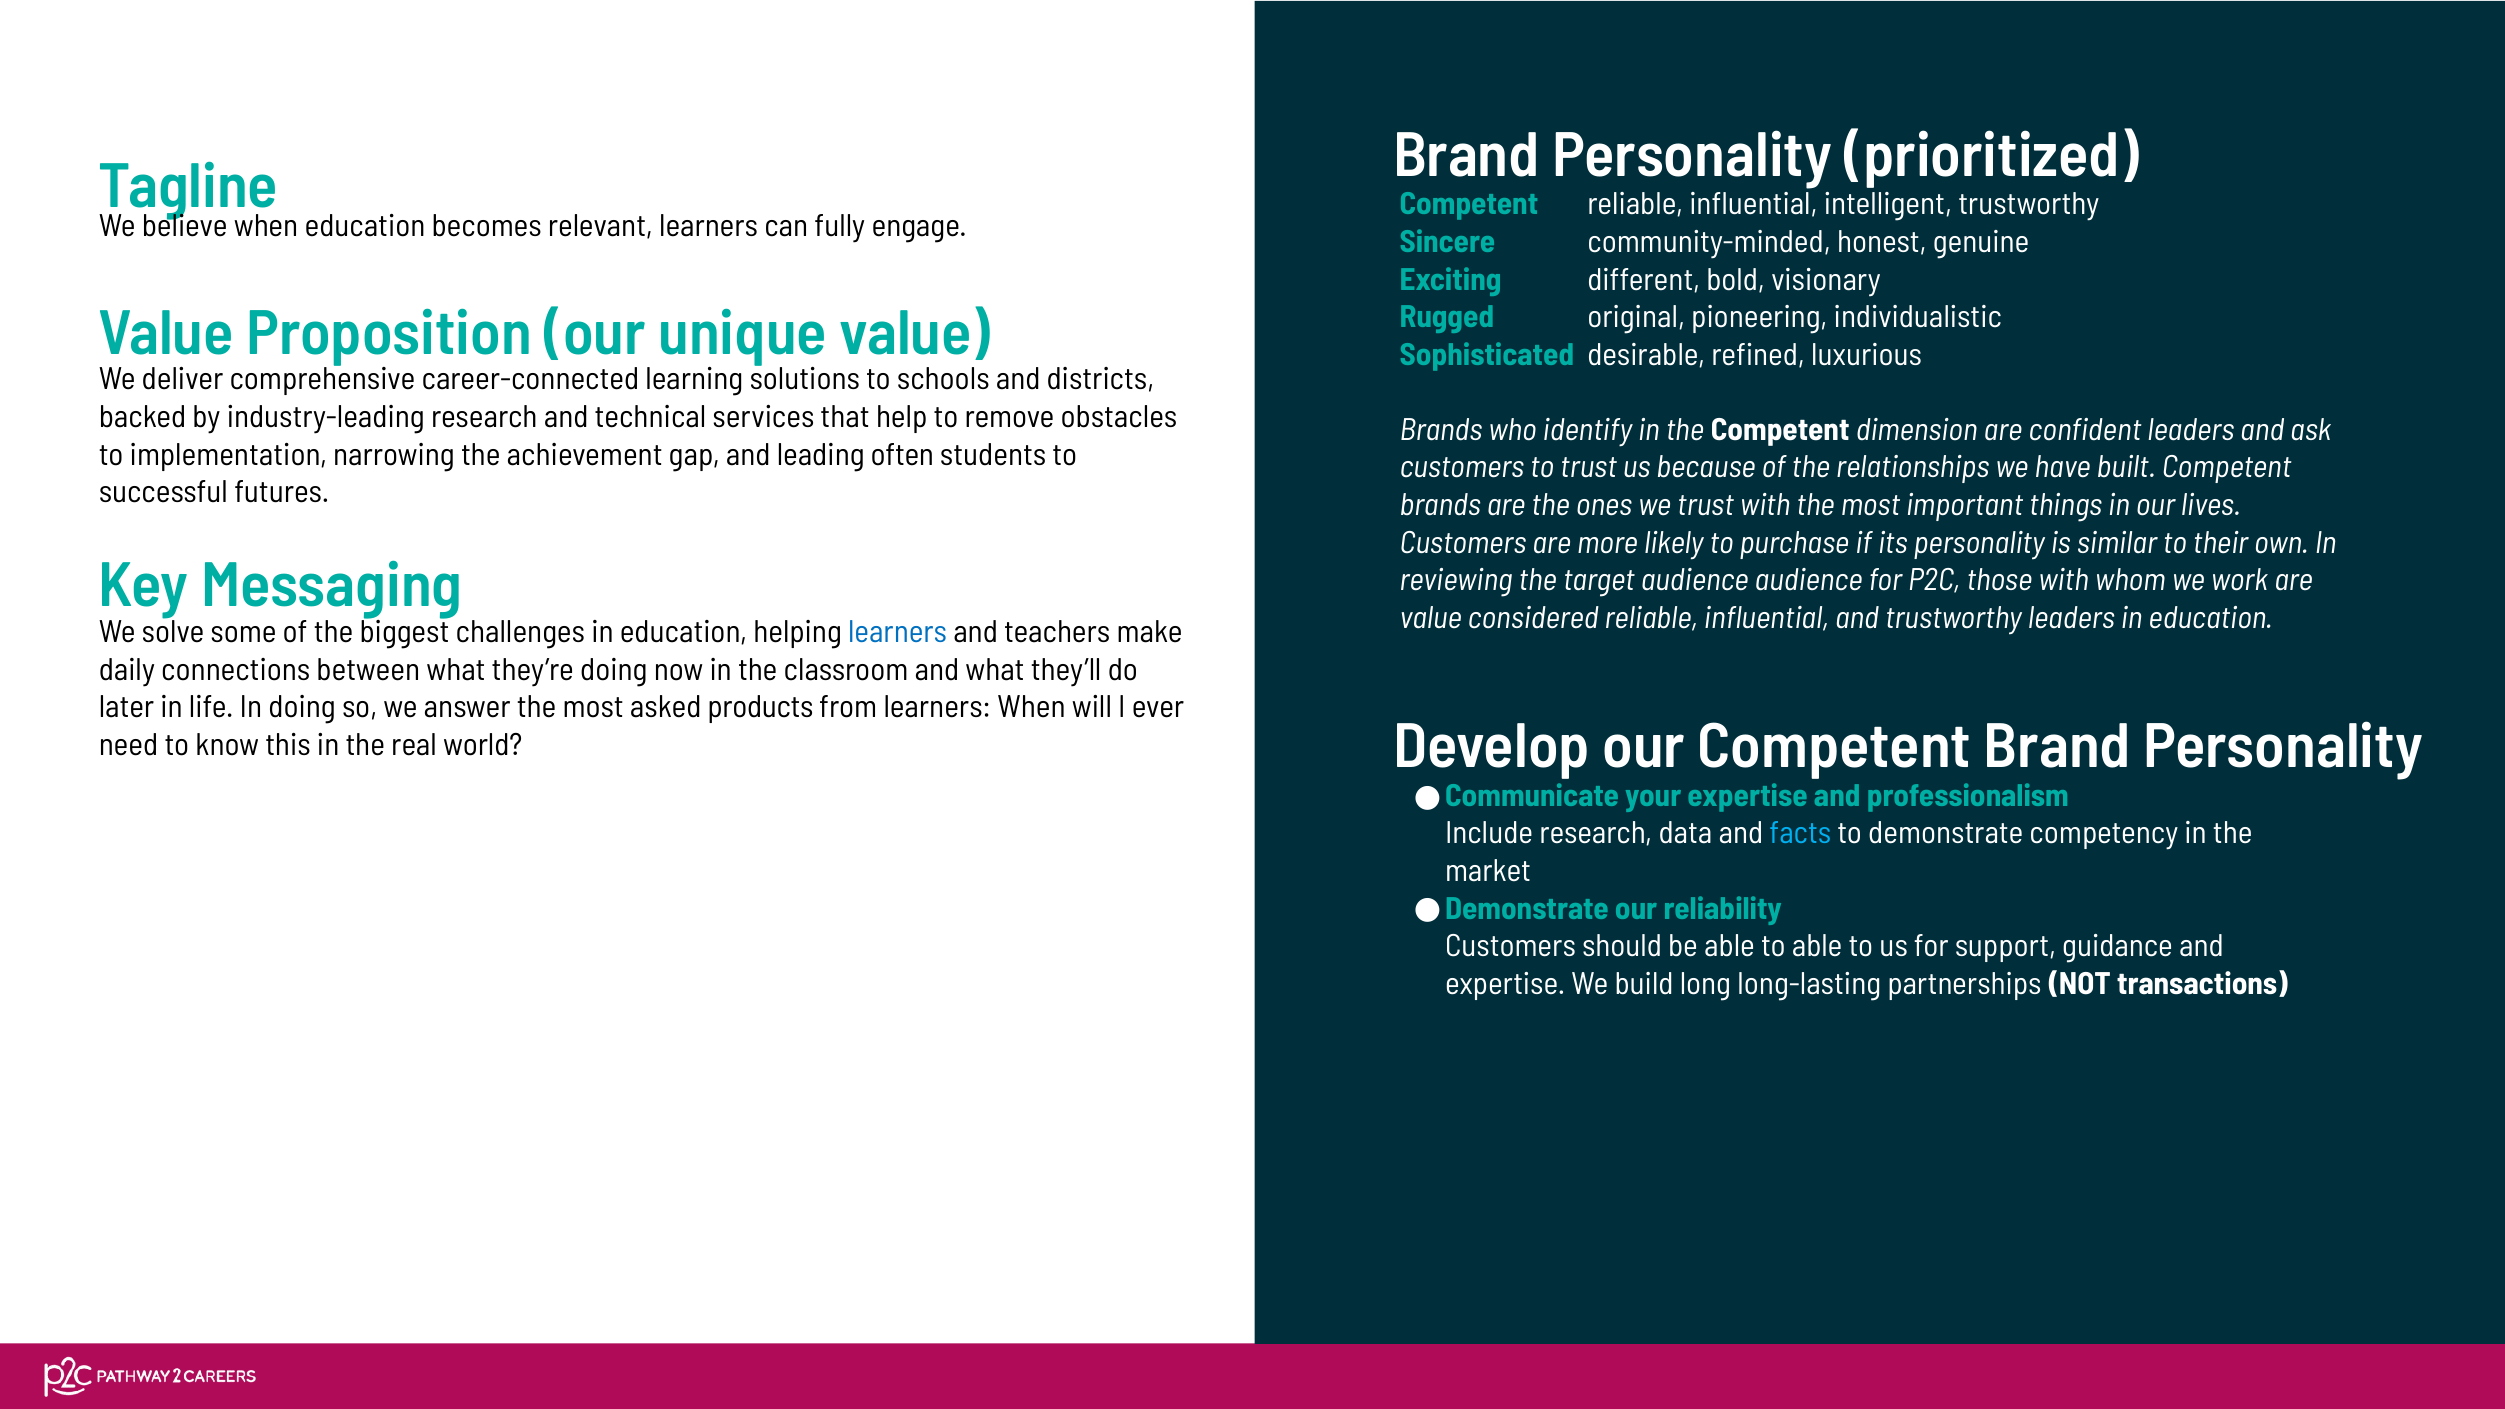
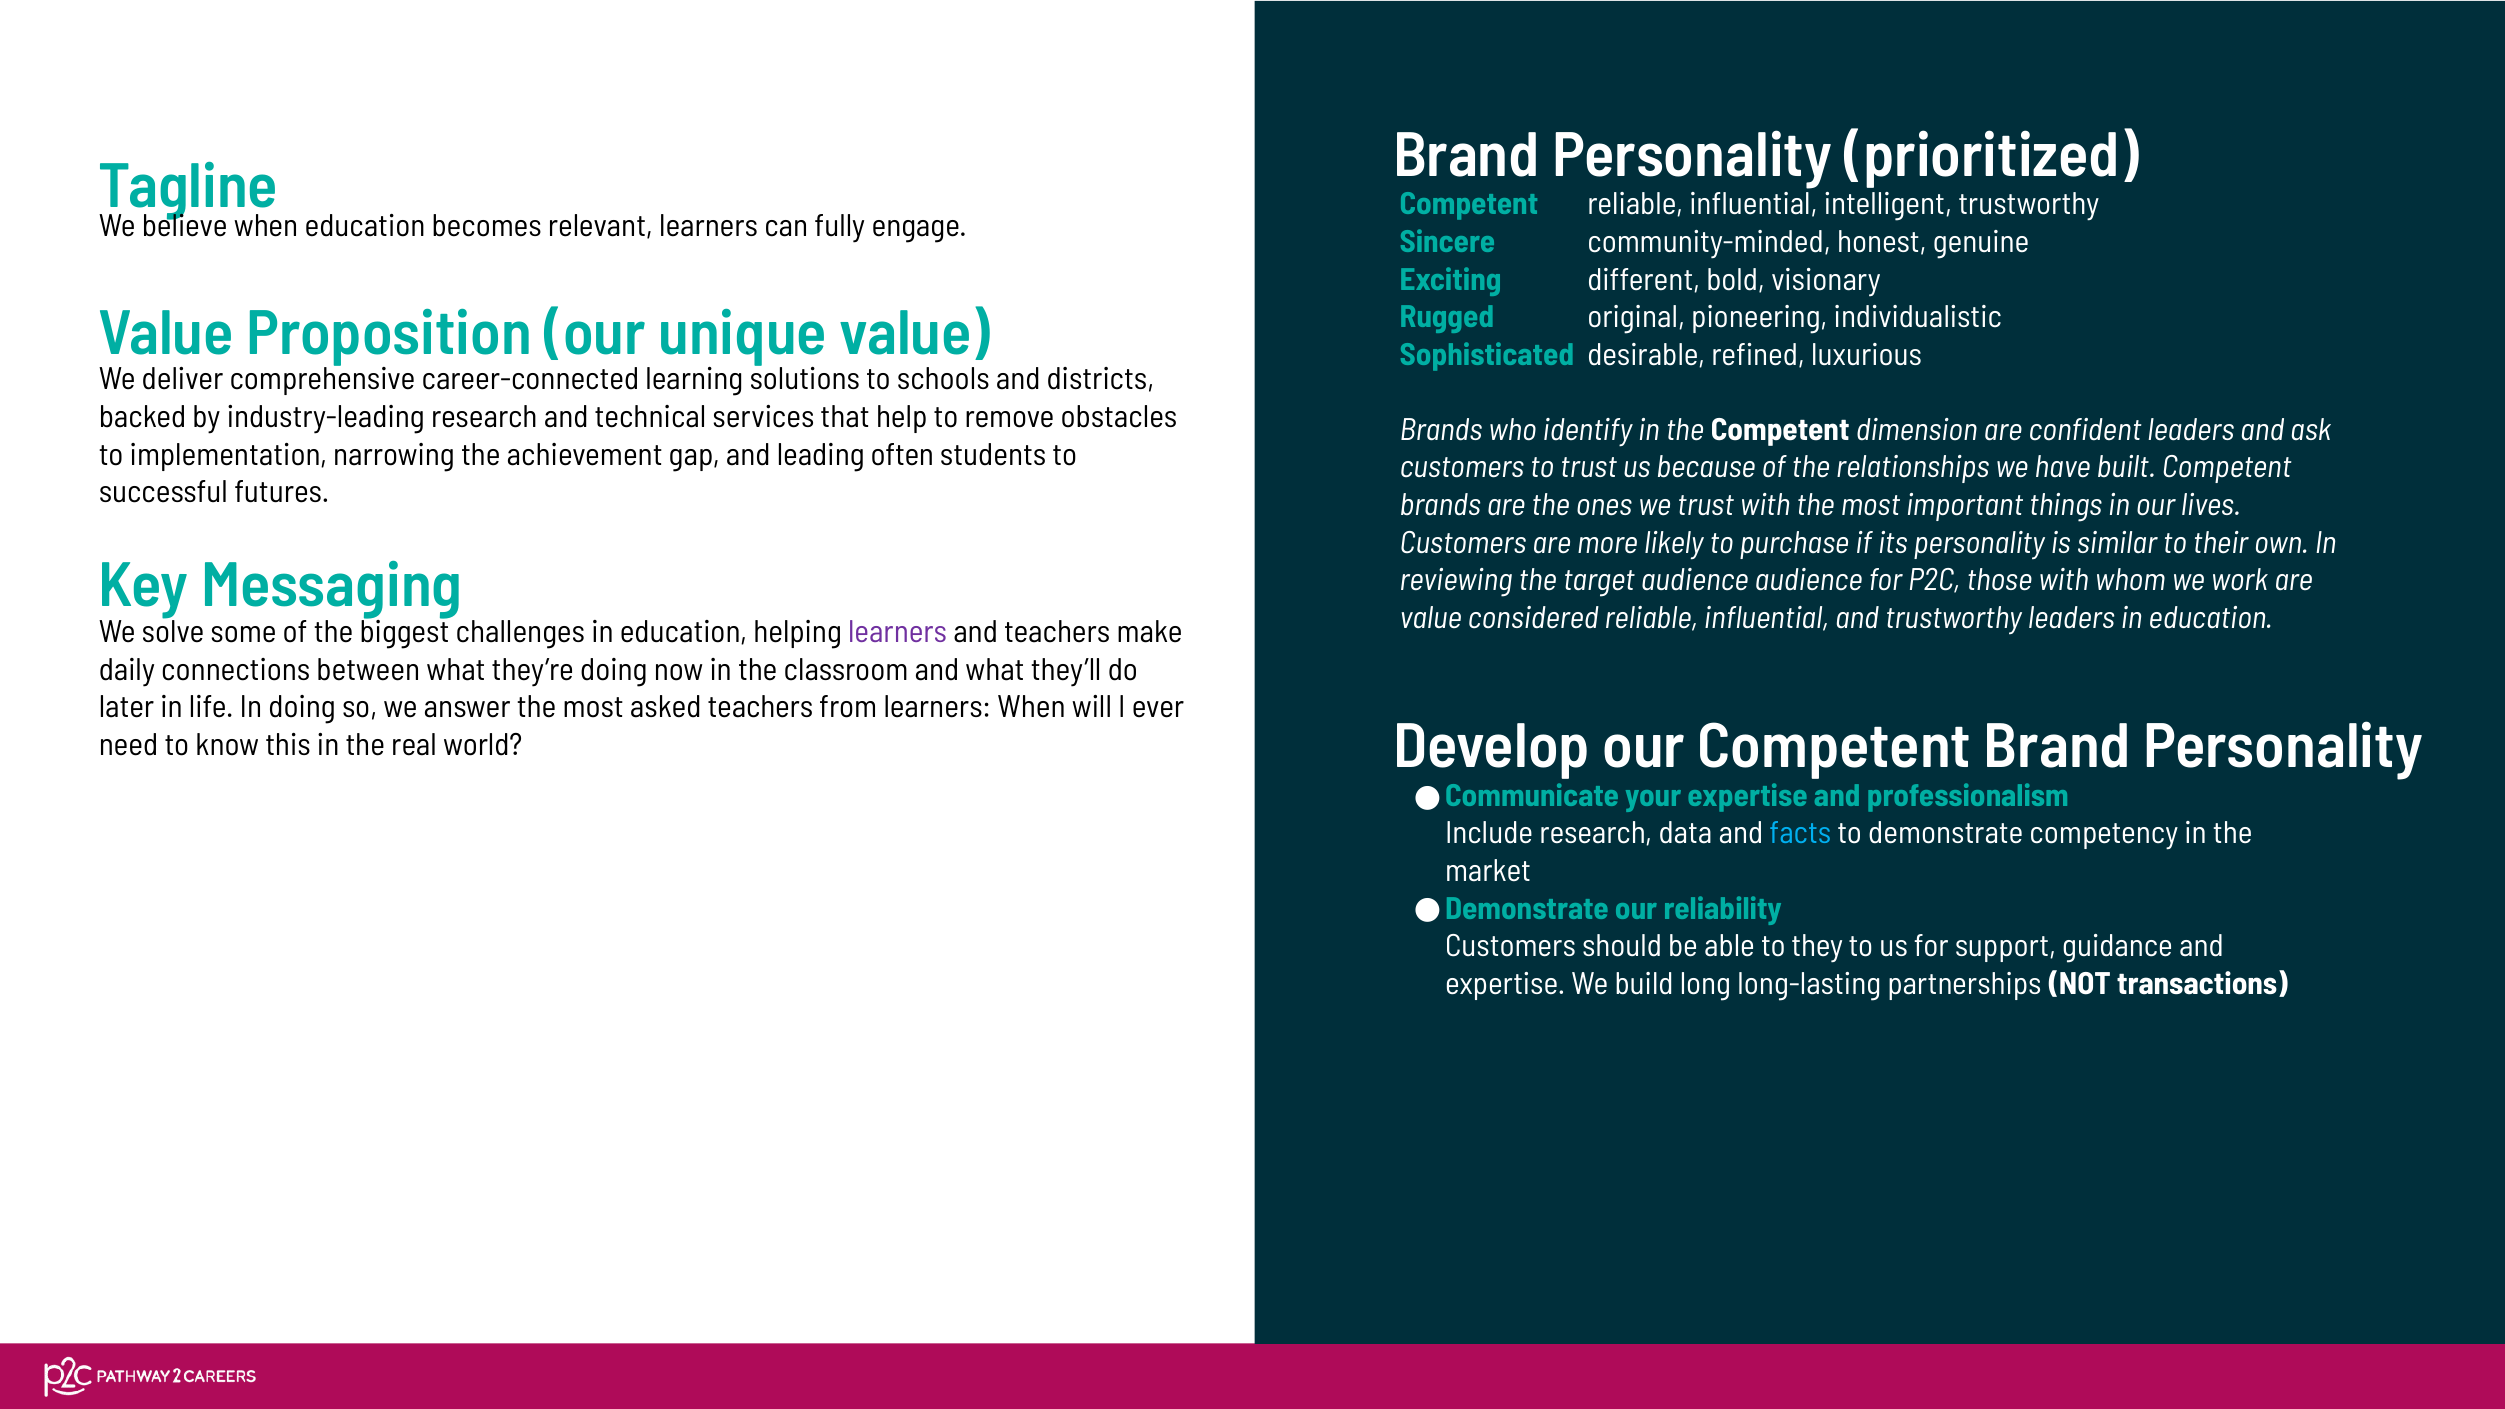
learners colour: blue -> purple (898, 632)
asked products: products -> teachers (760, 707)
to able: able -> they (1817, 946)
